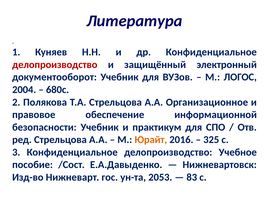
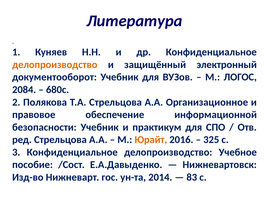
делопроизводство colour: red -> orange (55, 65)
2004: 2004 -> 2084 (24, 90)
2053: 2053 -> 2014 (160, 178)
